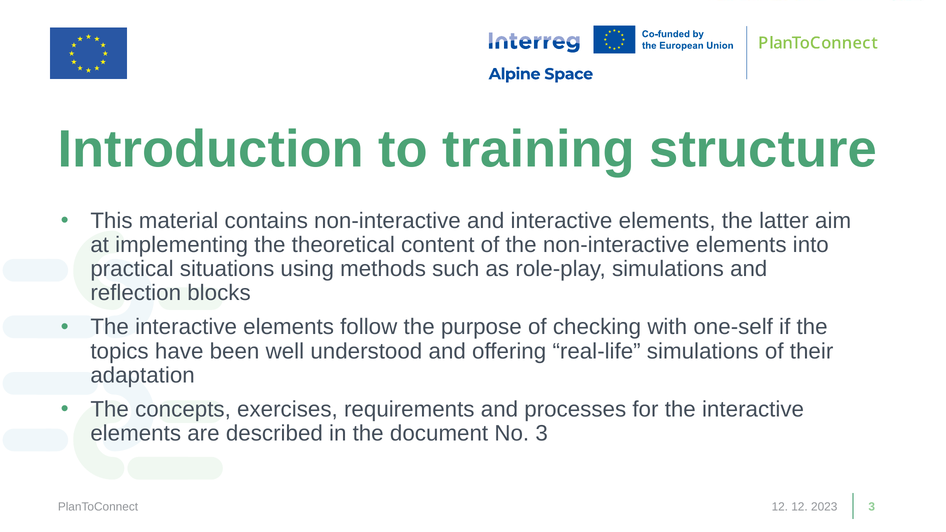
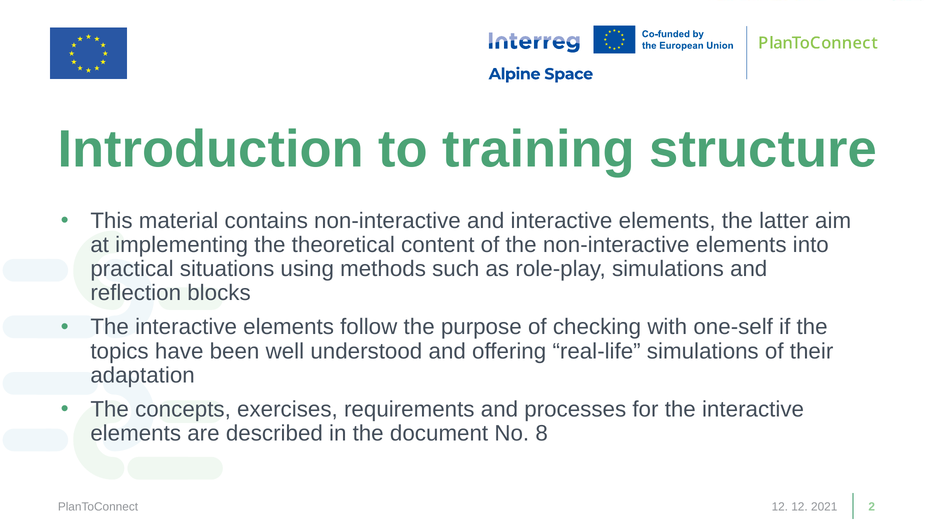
No 3: 3 -> 8 (542, 434)
2023: 2023 -> 2021 (824, 507)
PlanToConnect 3: 3 -> 2 (872, 507)
